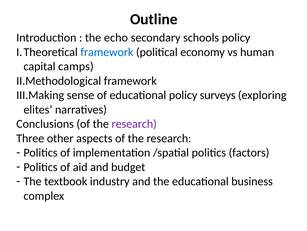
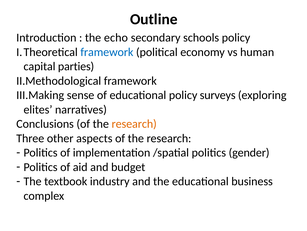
camps: camps -> parties (76, 66)
research colour: purple -> orange (134, 124)
factors: factors -> gender (249, 152)
